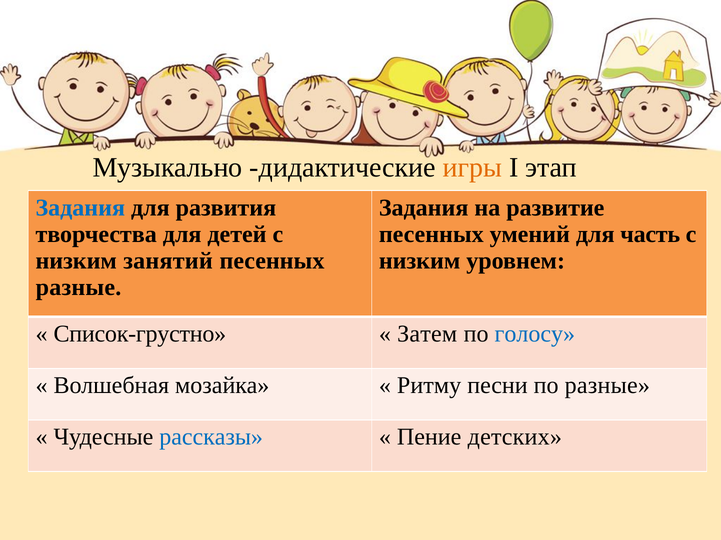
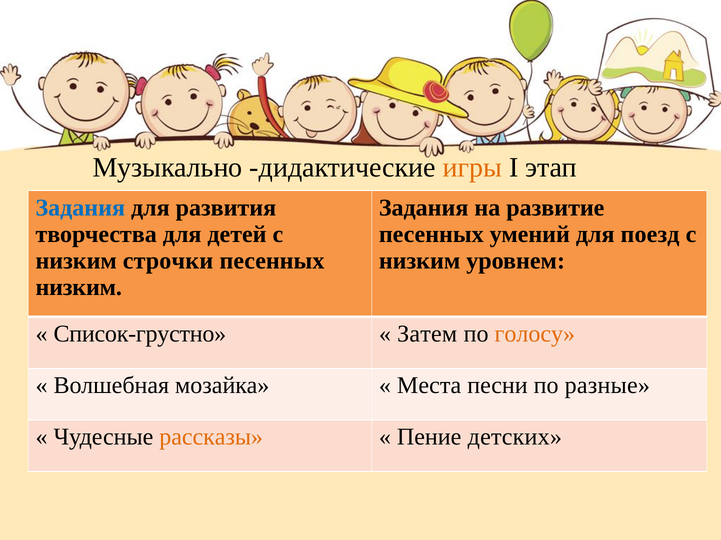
часть: часть -> поезд (650, 235)
занятий: занятий -> строчки (168, 261)
разные: разные -> низким (79, 288)
голосу colour: blue -> orange (535, 334)
Ритму: Ритму -> Места (429, 386)
рассказы colour: blue -> orange (211, 438)
